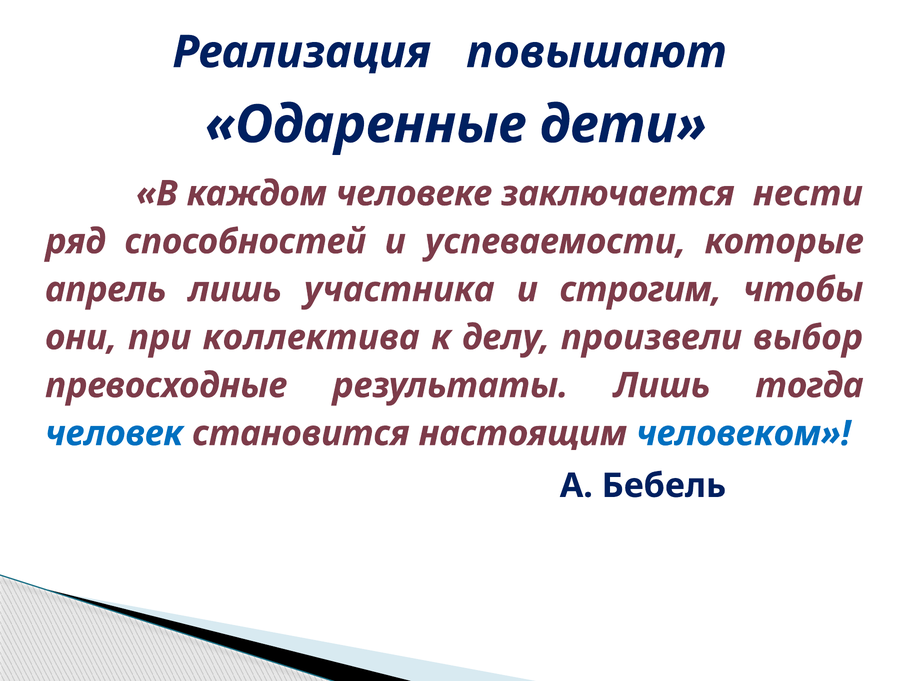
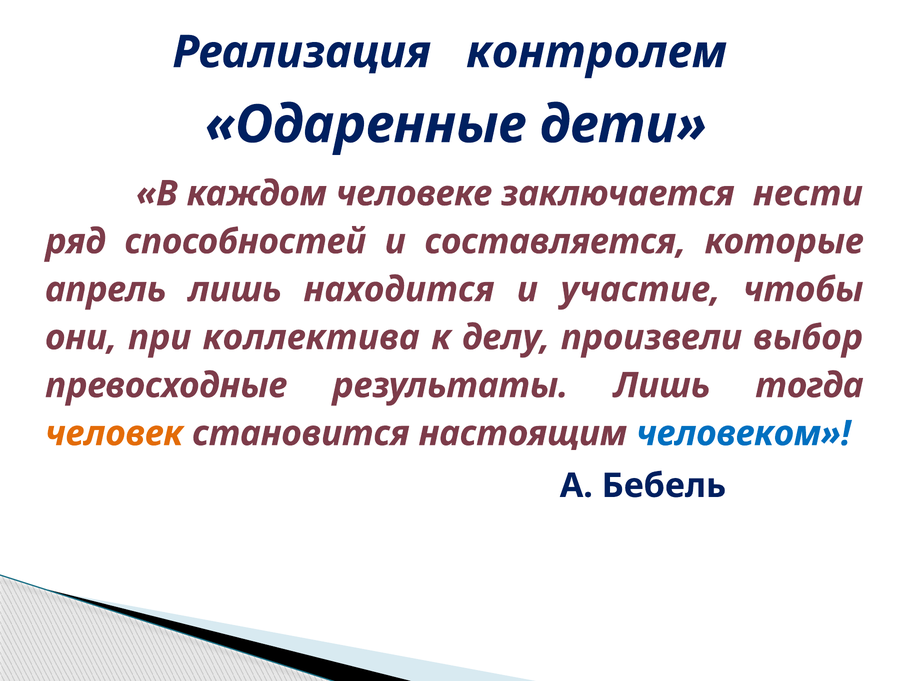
повышают: повышают -> контролем (597, 52)
успеваемости: успеваемости -> составляется (555, 242)
участника: участника -> находится (399, 290)
строгим: строгим -> участие (640, 290)
человек colour: blue -> orange (114, 434)
